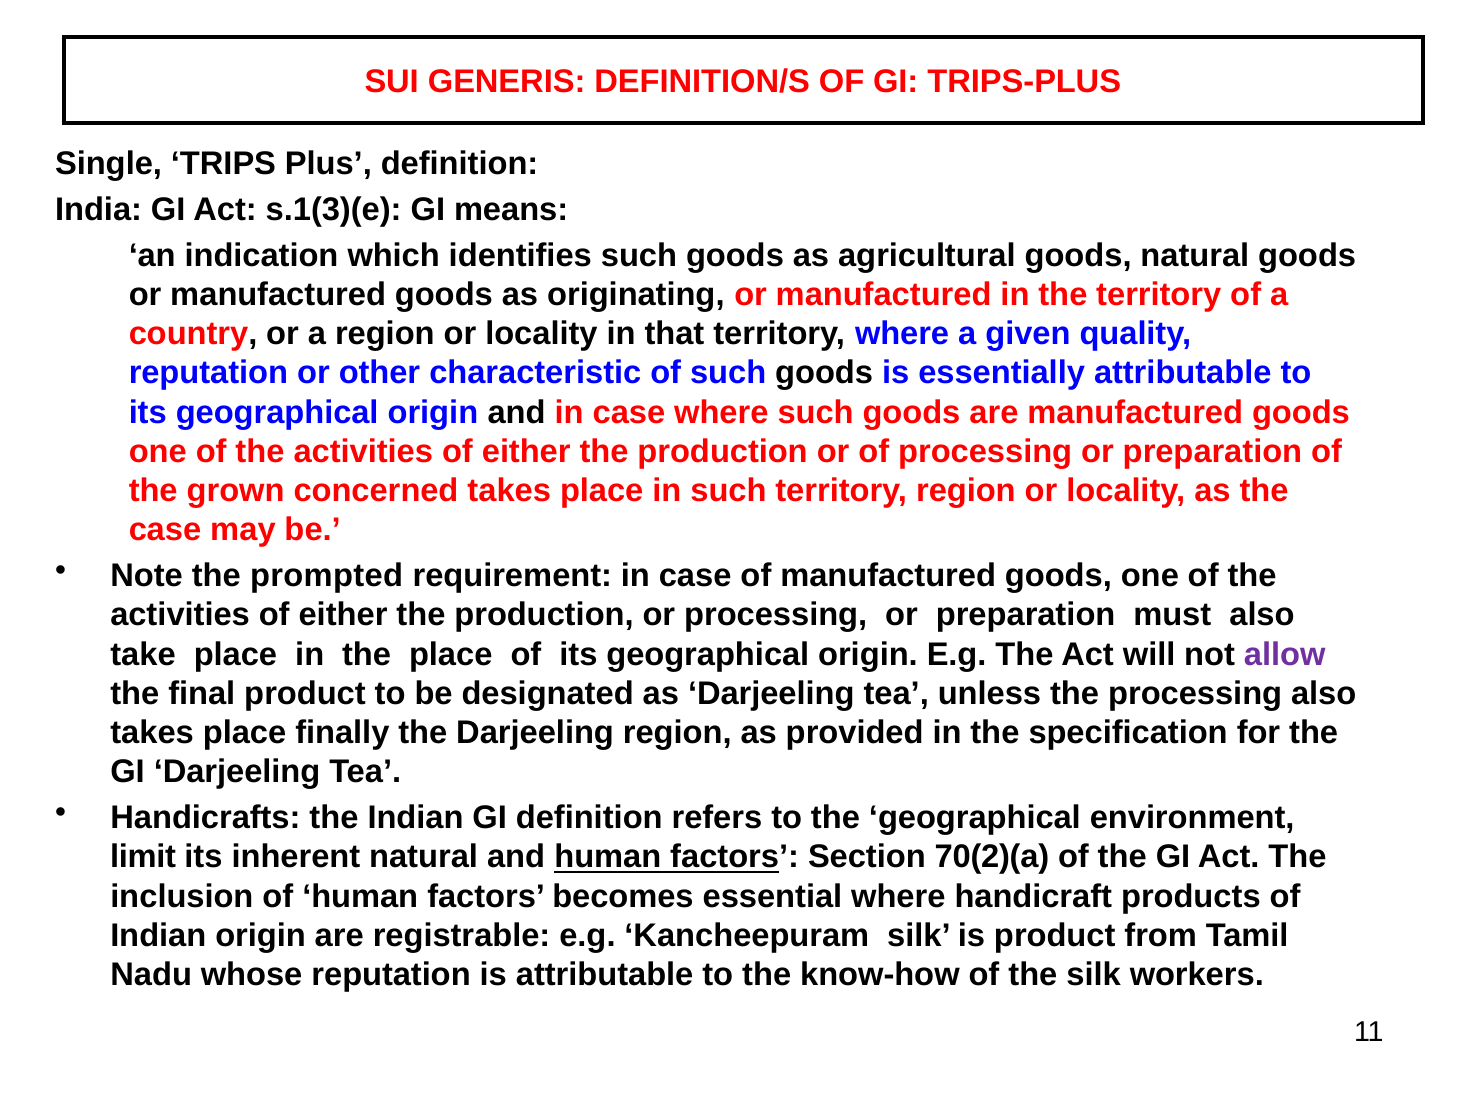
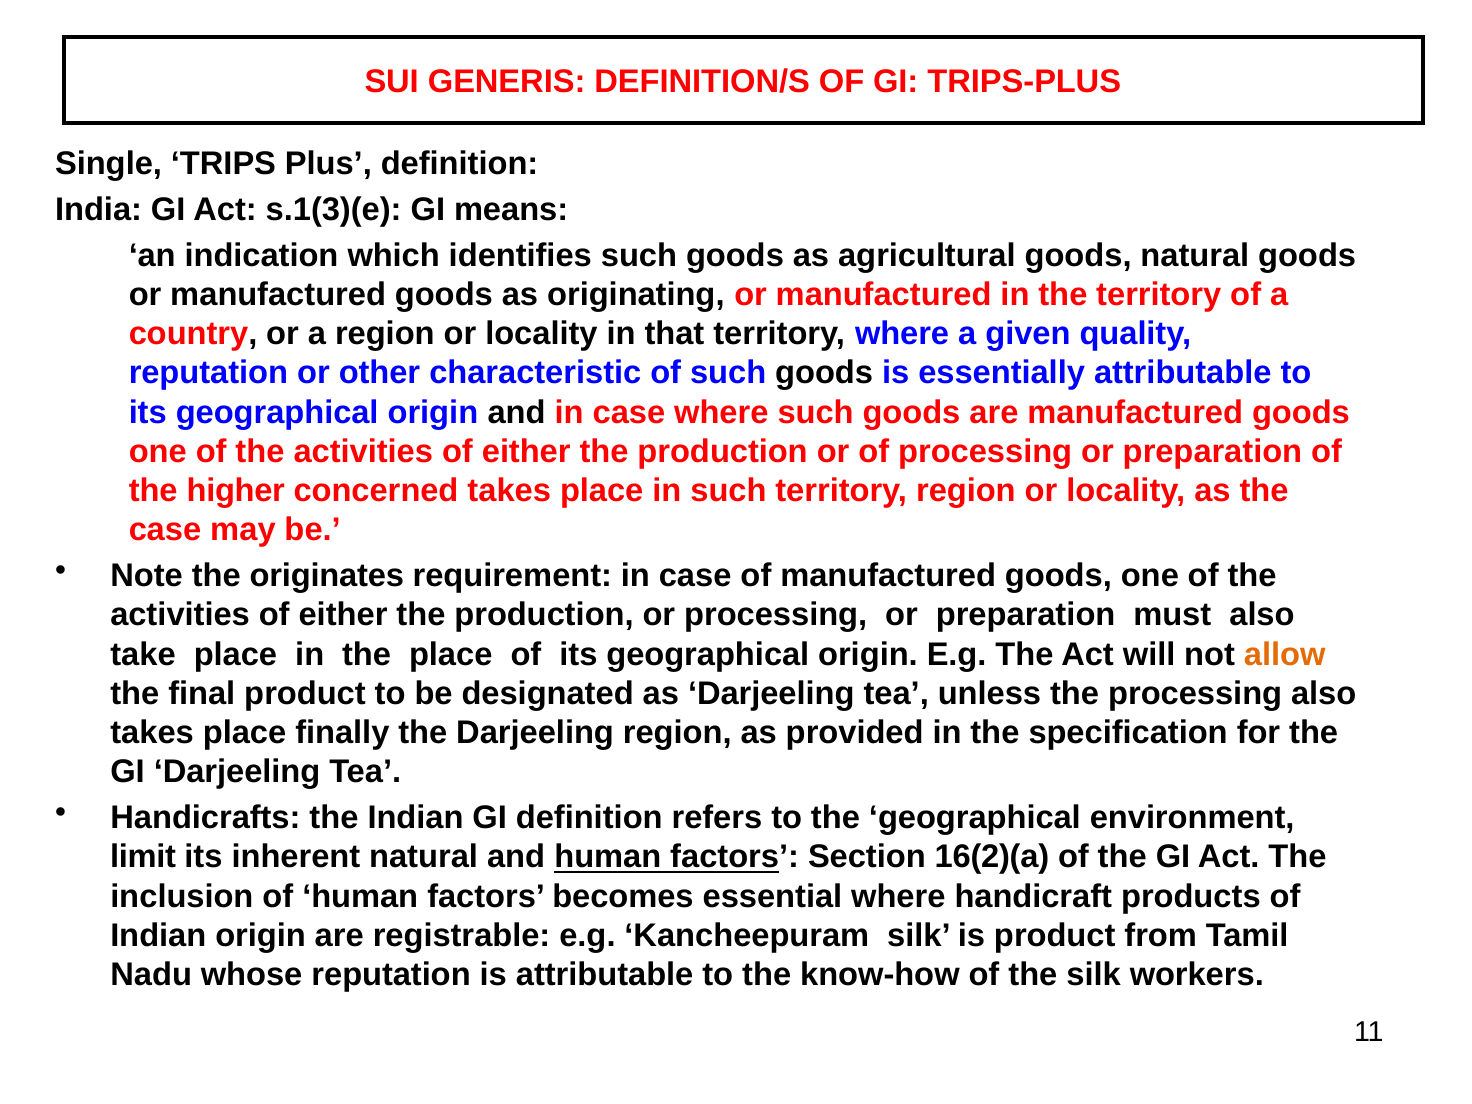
grown: grown -> higher (236, 491)
prompted: prompted -> originates (327, 576)
allow colour: purple -> orange (1285, 654)
70(2)(a: 70(2)(a -> 16(2)(a (992, 857)
